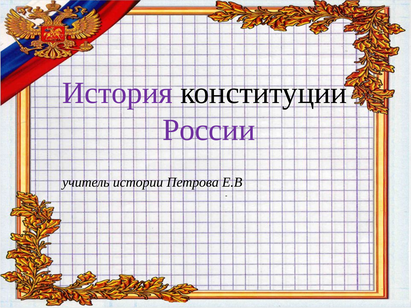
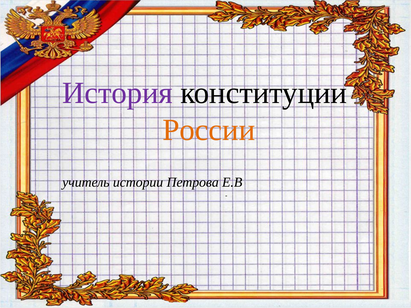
России colour: purple -> orange (209, 130)
